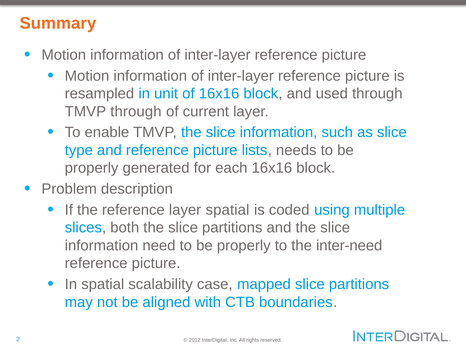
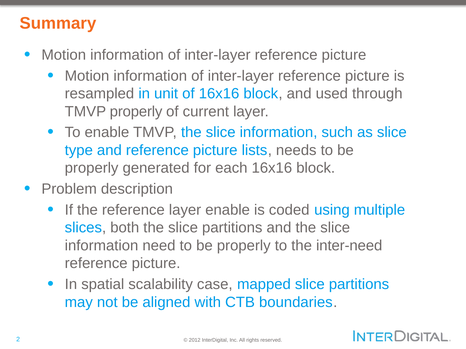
TMVP through: through -> properly (136, 112)
layer spatial: spatial -> enable (228, 210)
